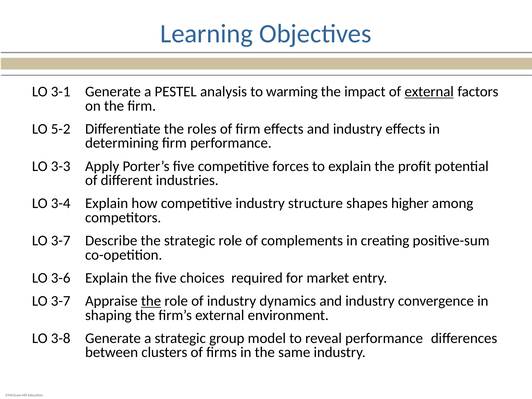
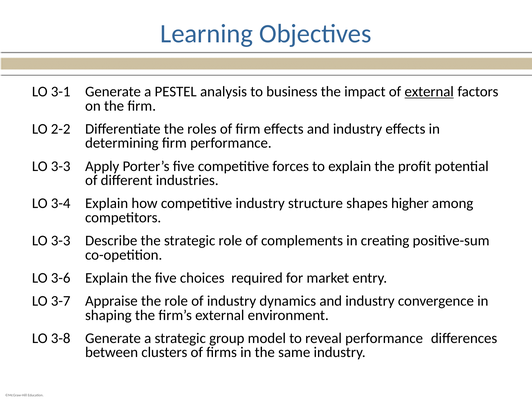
warming: warming -> business (292, 92)
5-2: 5-2 -> 2-2 (61, 129)
3-7: 3-7 -> 3-3 (61, 241)
the underline: present -> none (151, 301)
